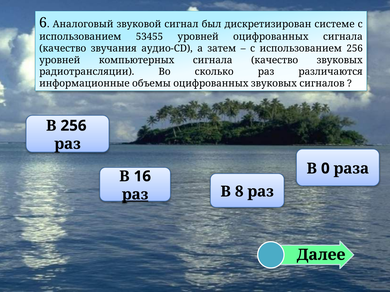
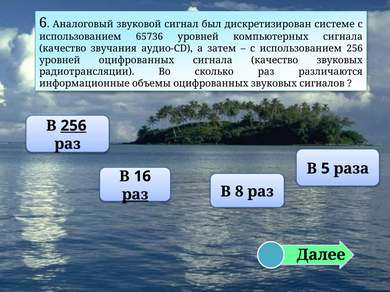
53455: 53455 -> 65736 (149, 37)
уровней оцифрованных: оцифрованных -> компьютерных (271, 37)
уровней компьютерных: компьютерных -> оцифрованных (137, 60)
256 underline: none -> present (74, 126)
0: 0 -> 5 (325, 169)
